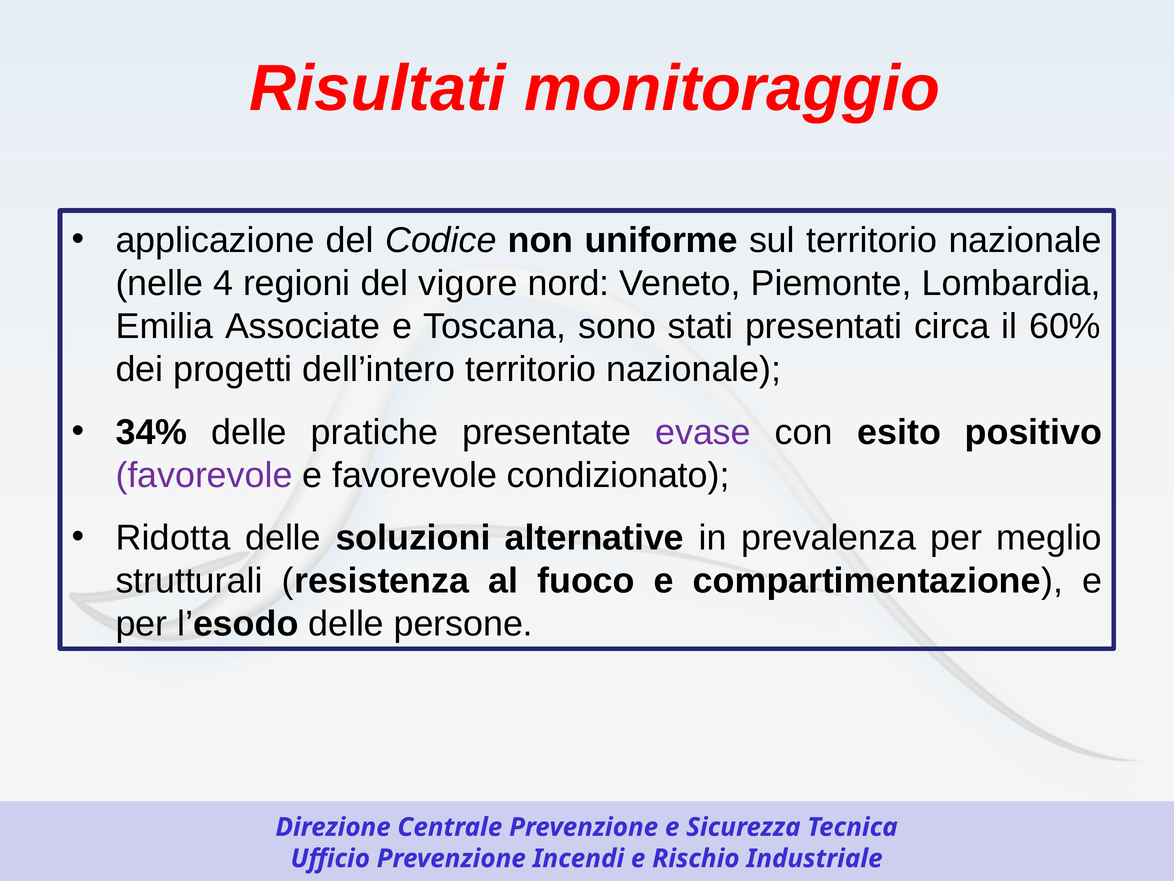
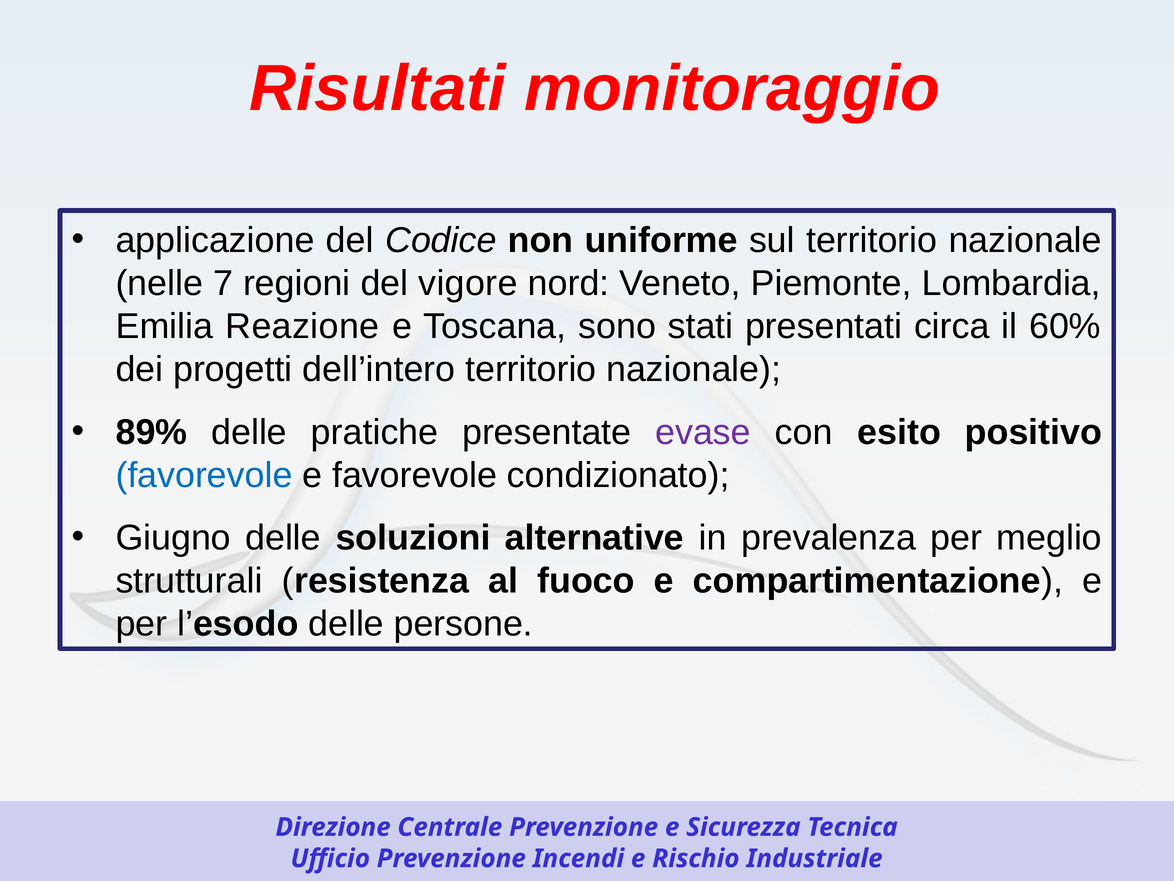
4: 4 -> 7 (223, 283)
Associate: Associate -> Reazione (302, 326)
34%: 34% -> 89% (152, 432)
favorevole colour: purple -> blue (204, 475)
Ridotta: Ridotta -> Giugno (173, 538)
